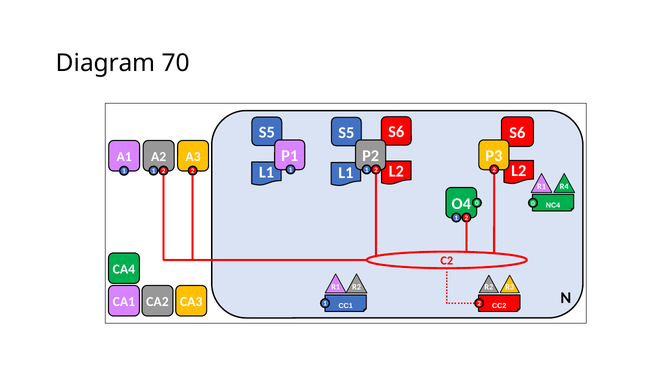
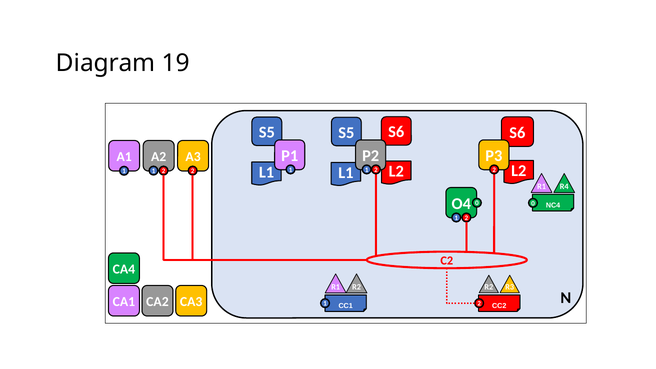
70: 70 -> 19 (176, 63)
